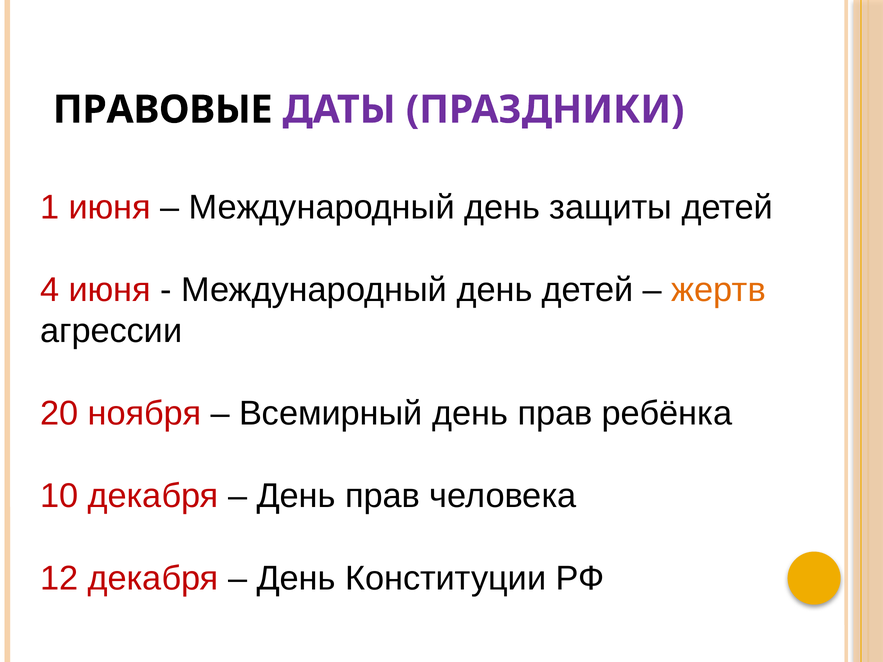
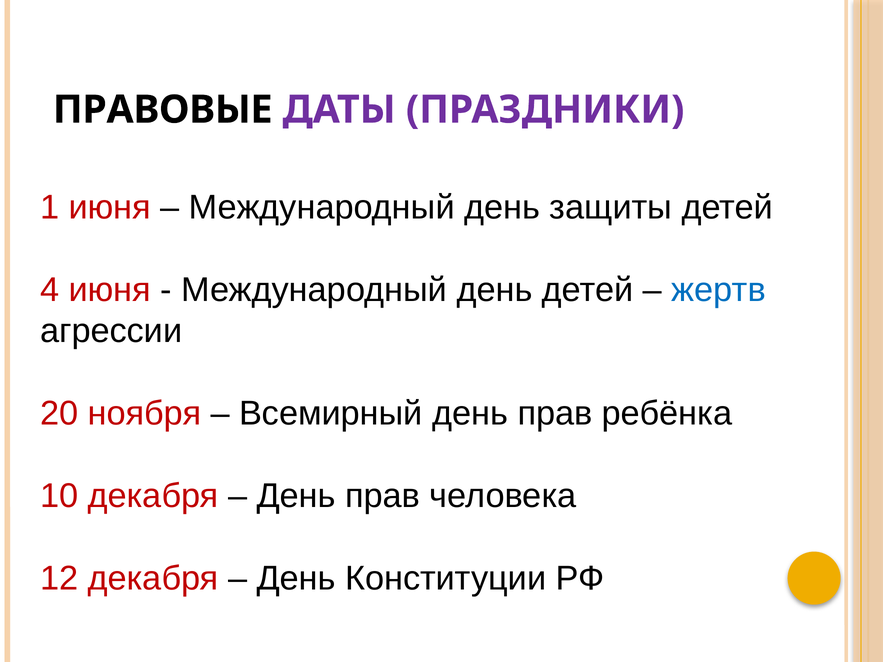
жертв colour: orange -> blue (719, 290)
